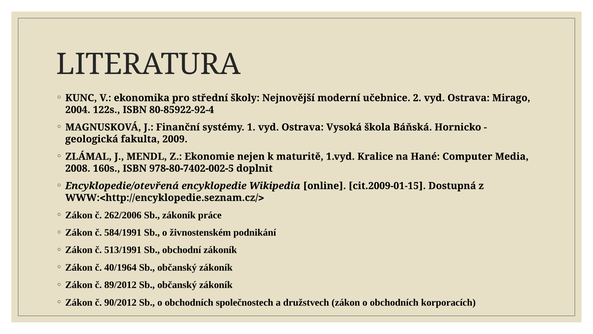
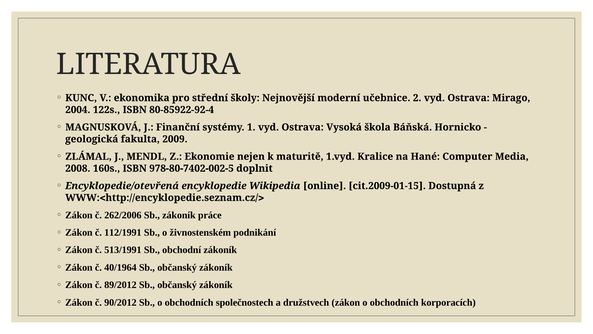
584/1991: 584/1991 -> 112/1991 (123, 232)
